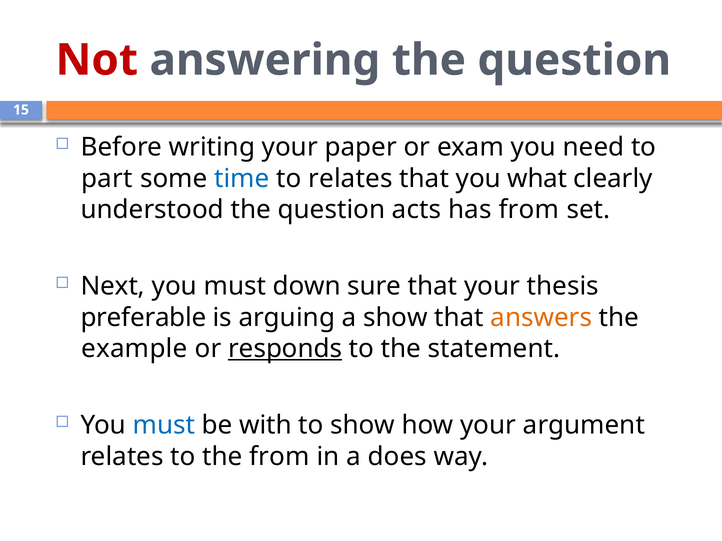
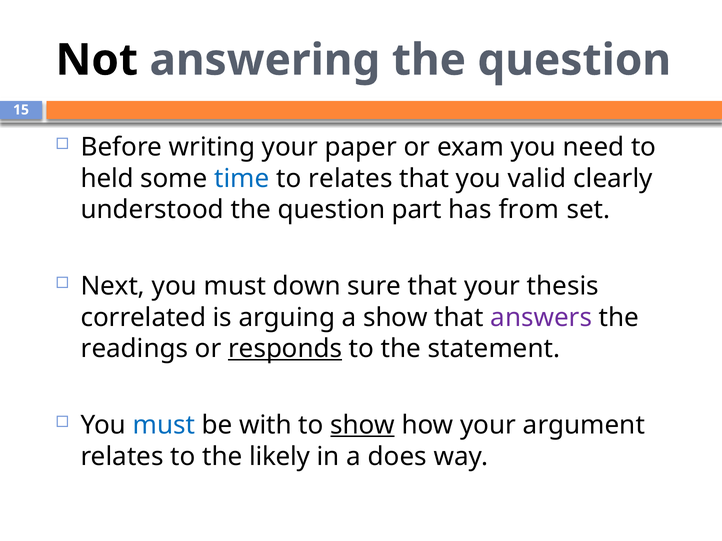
Not colour: red -> black (97, 60)
part: part -> held (107, 179)
what: what -> valid (537, 179)
acts: acts -> part (417, 210)
preferable: preferable -> correlated (143, 318)
answers colour: orange -> purple (541, 318)
example: example -> readings (134, 349)
show underline: none -> present (363, 426)
the from: from -> likely (280, 457)
